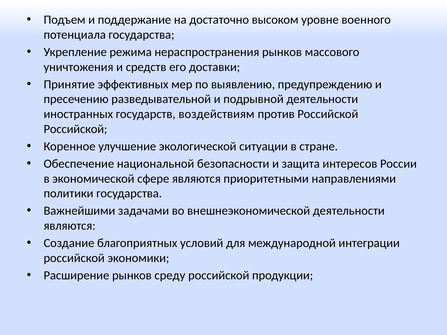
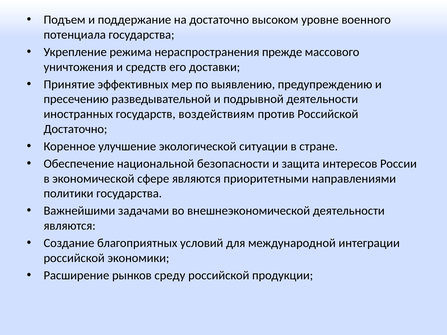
нераспространения рынков: рынков -> прежде (282, 52)
Российской: Российской -> Достаточно (75, 129)
